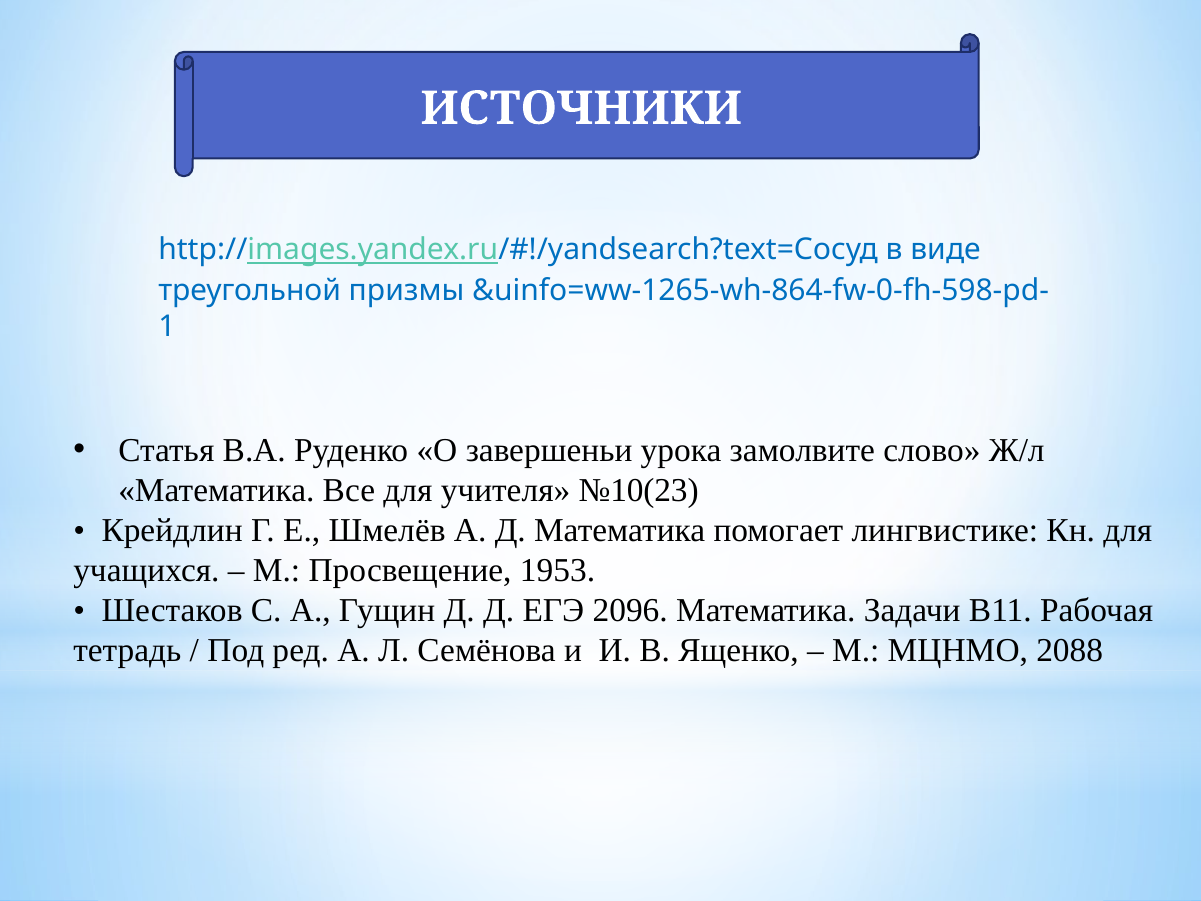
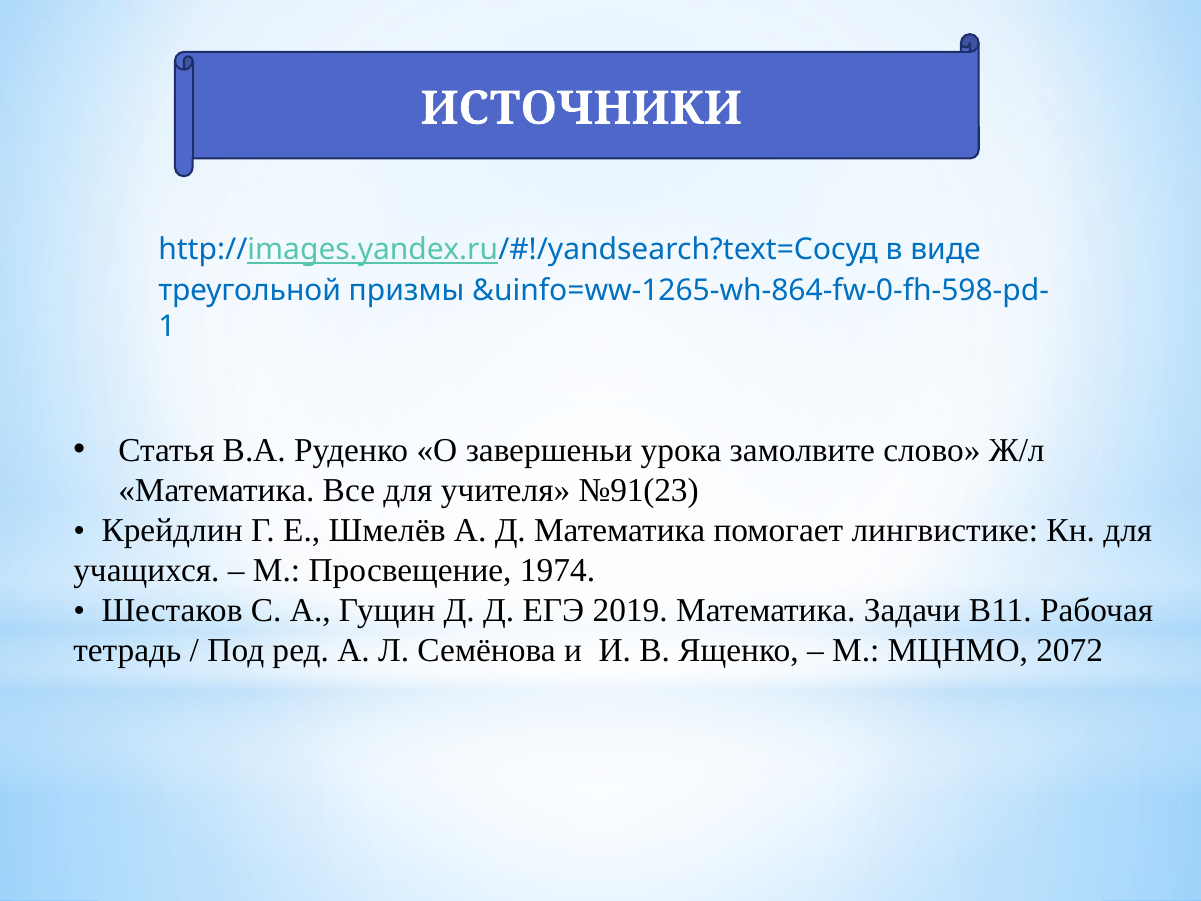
№10(23: №10(23 -> №91(23 (639, 490)
1953: 1953 -> 1974 (558, 570)
2096: 2096 -> 2019 (630, 610)
2088: 2088 -> 2072 (1070, 650)
